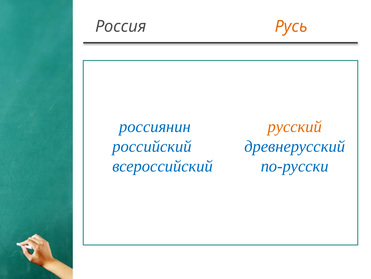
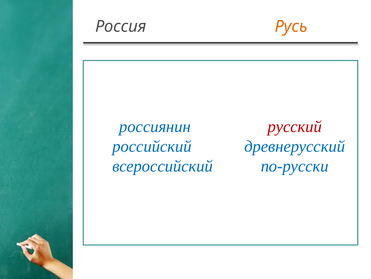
русский colour: orange -> red (295, 126)
